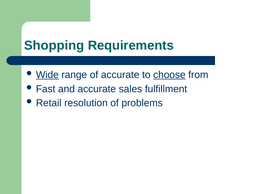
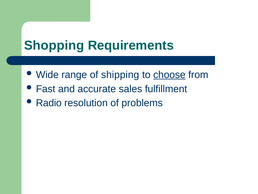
Wide underline: present -> none (47, 75)
of accurate: accurate -> shipping (120, 75)
Retail: Retail -> Radio (49, 103)
